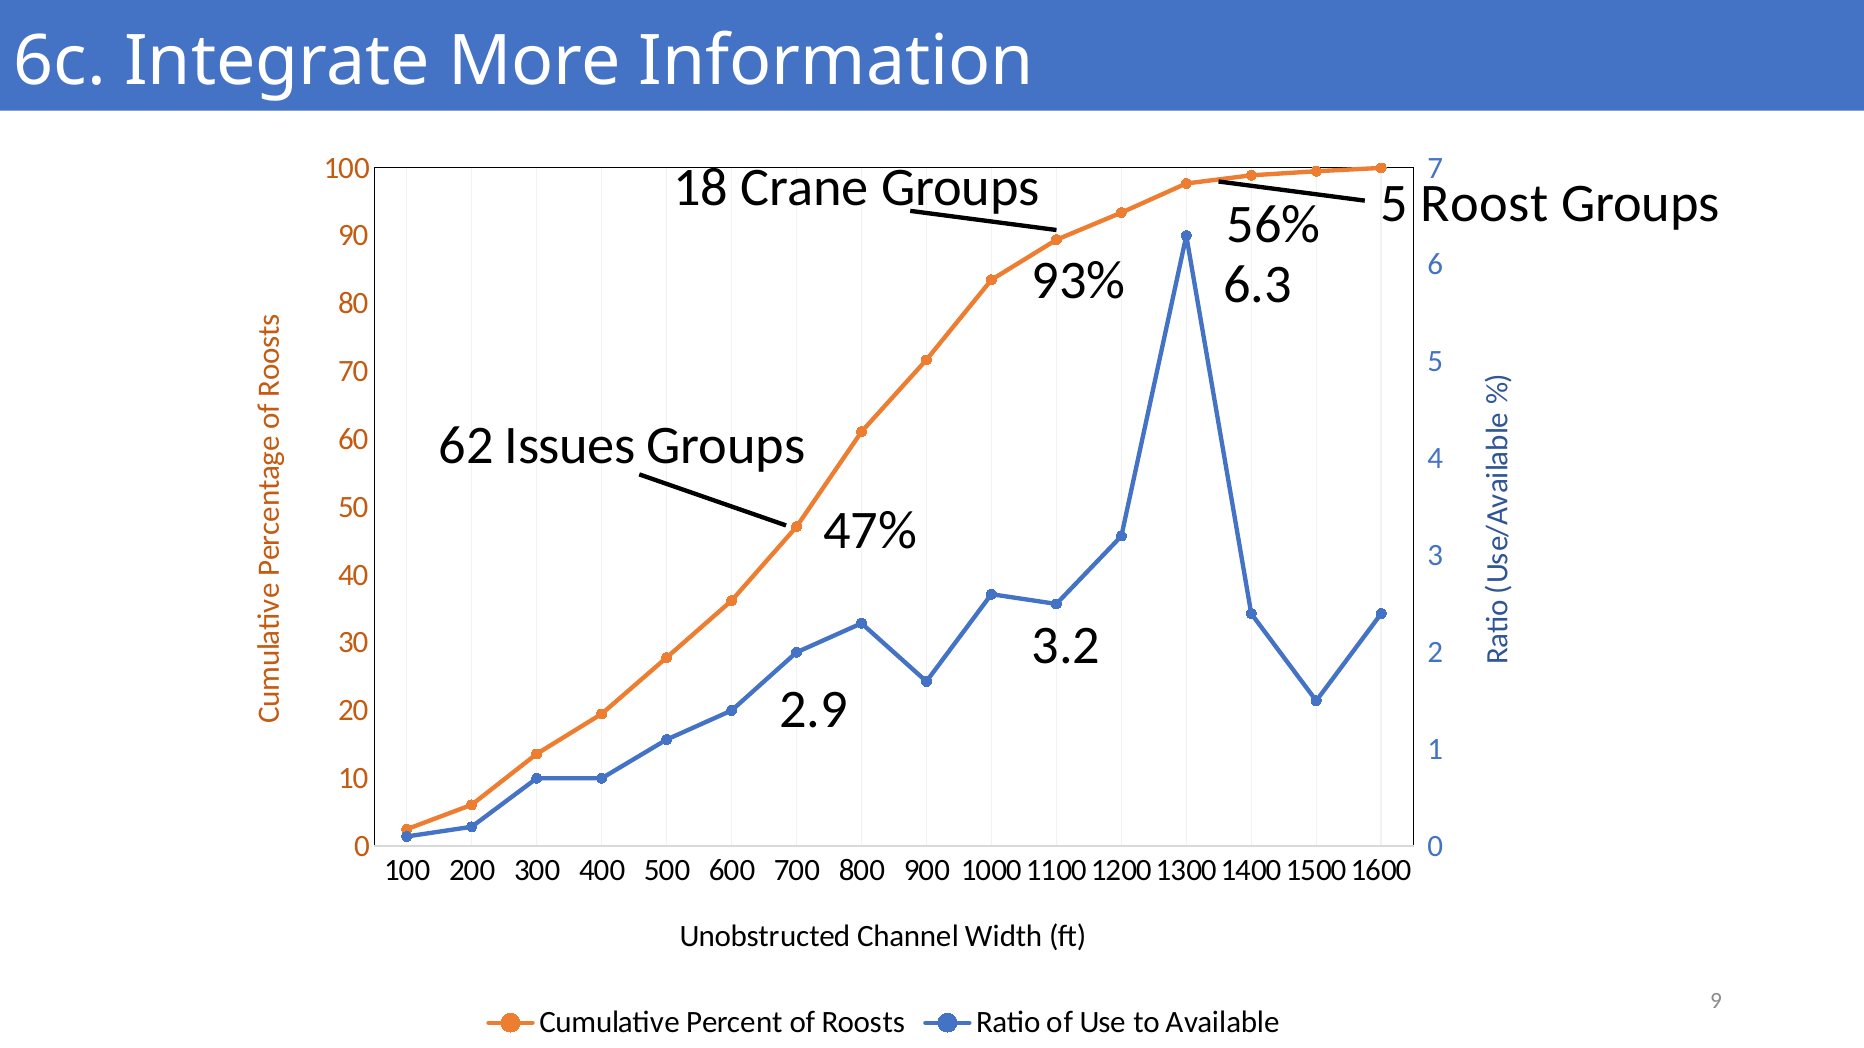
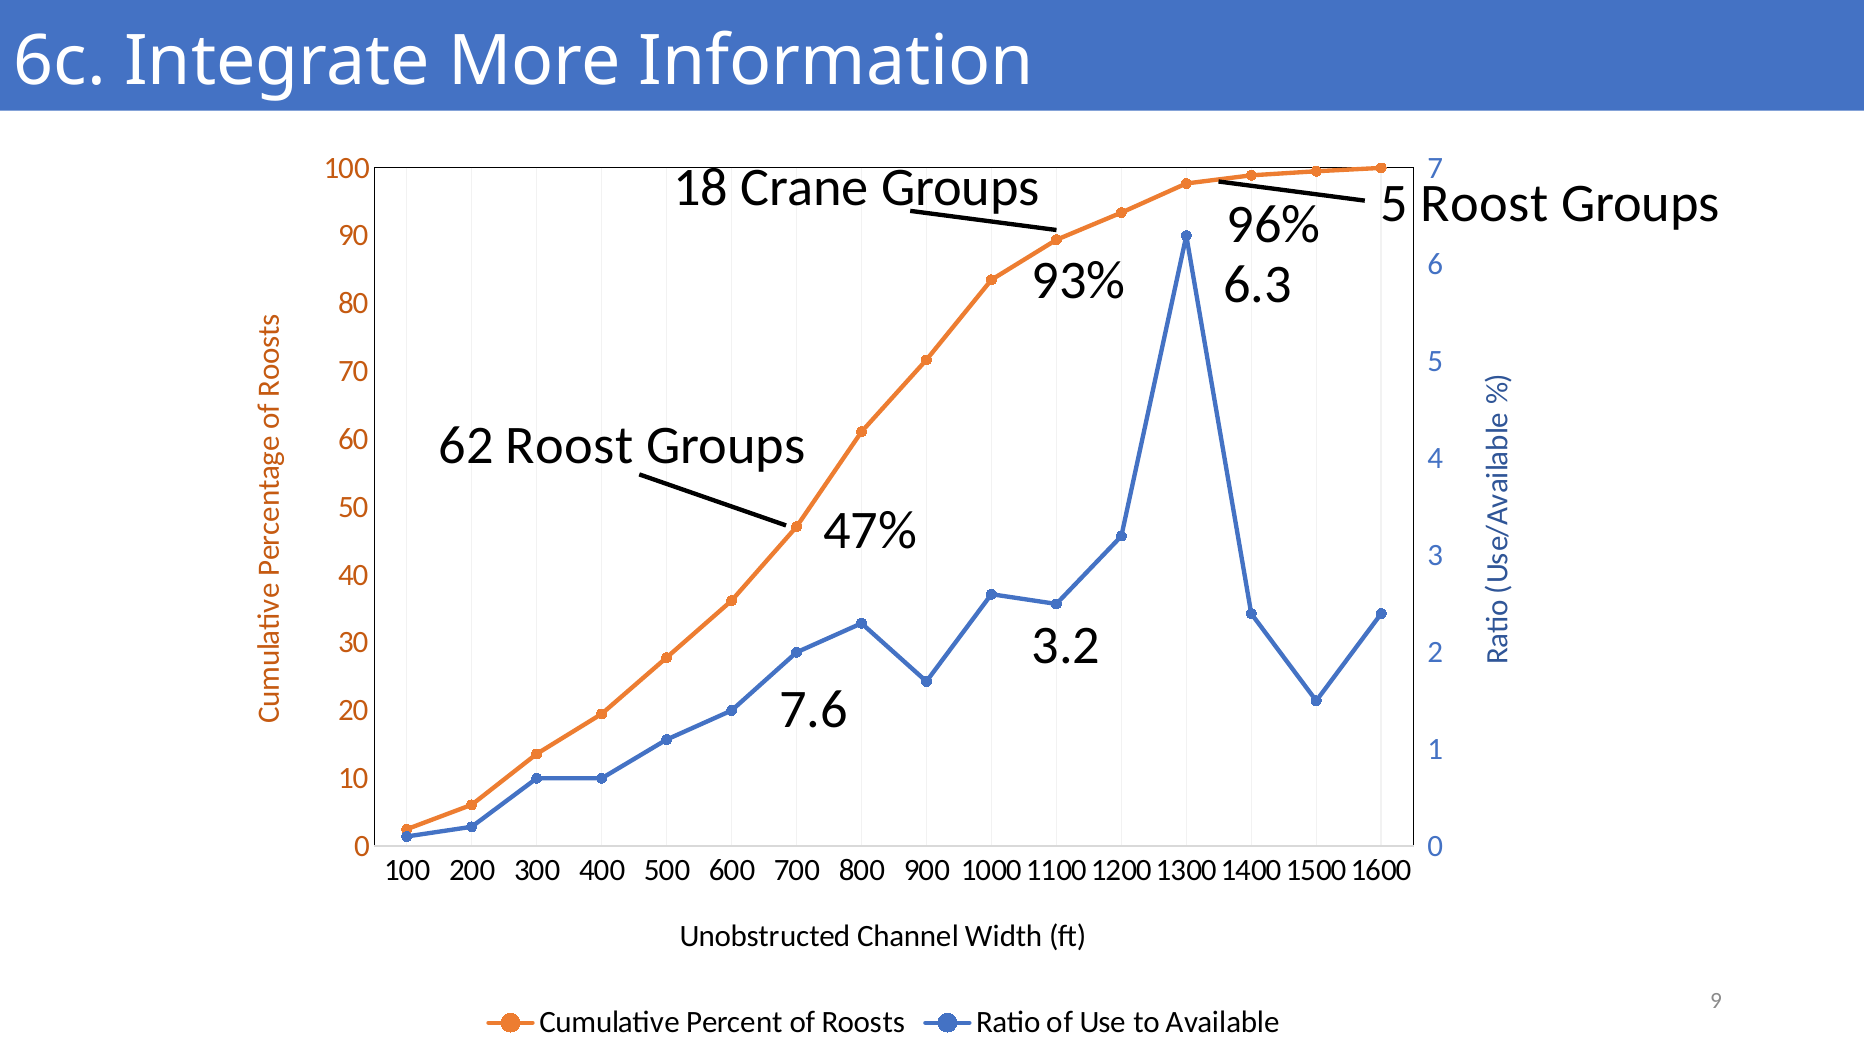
56%: 56% -> 96% (1274, 225)
62 Issues: Issues -> Roost (570, 446)
2.9: 2.9 -> 7.6 (814, 710)
